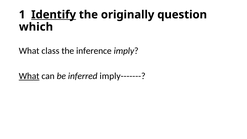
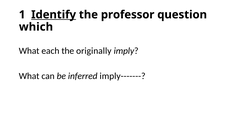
originally: originally -> professor (128, 15)
class: class -> each (50, 51)
inference: inference -> originally (94, 51)
What underline: present -> none (29, 76)
